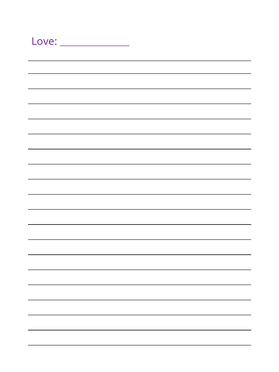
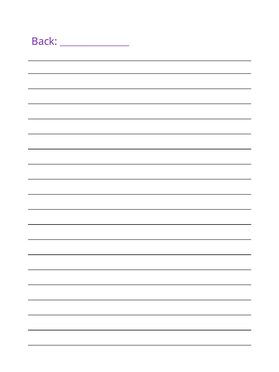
Love: Love -> Back (44, 42)
